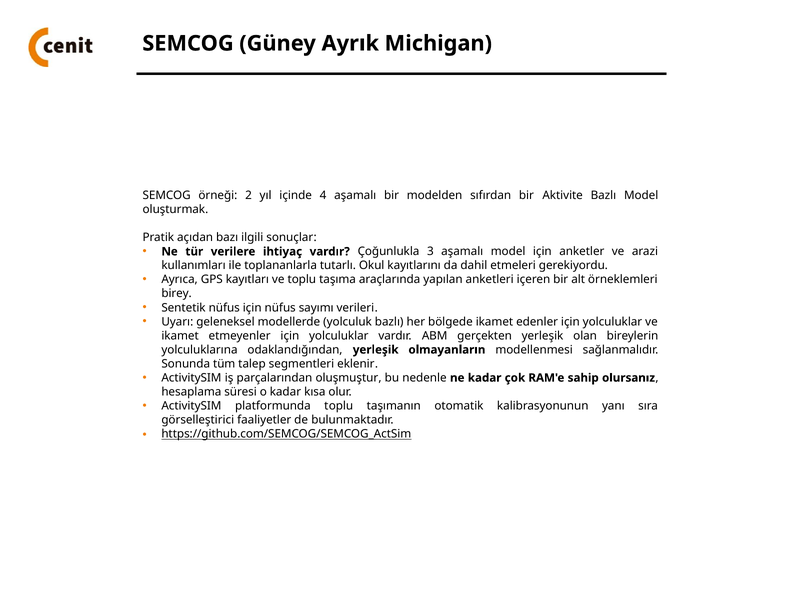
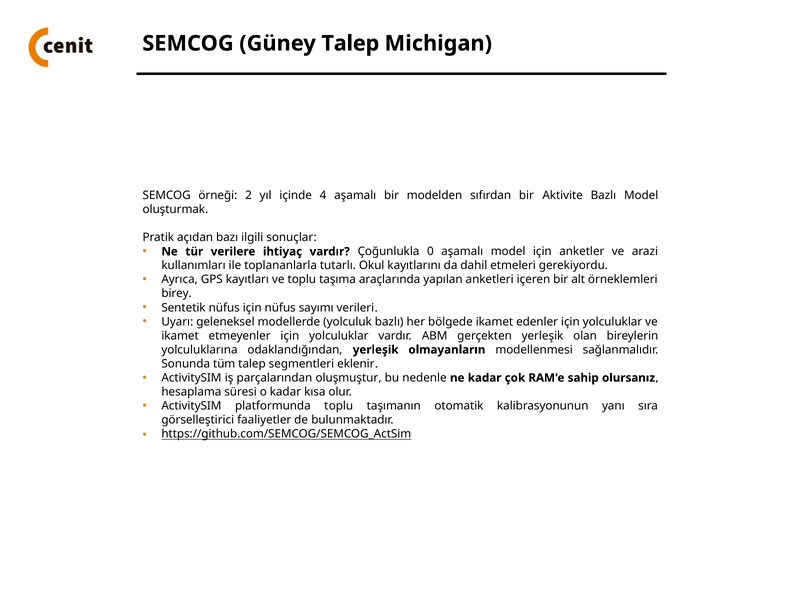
Güney Ayrık: Ayrık -> Talep (350, 43)
3: 3 -> 0 (430, 252)
